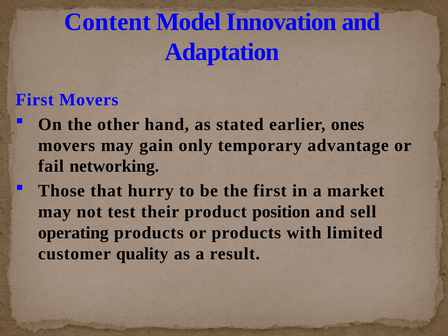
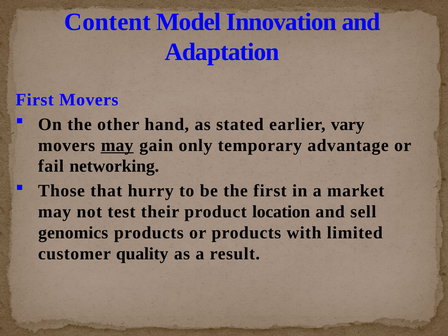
ones: ones -> vary (348, 124)
may underline: none -> present (117, 145)
position: position -> location (281, 212)
operating: operating -> genomics (73, 233)
